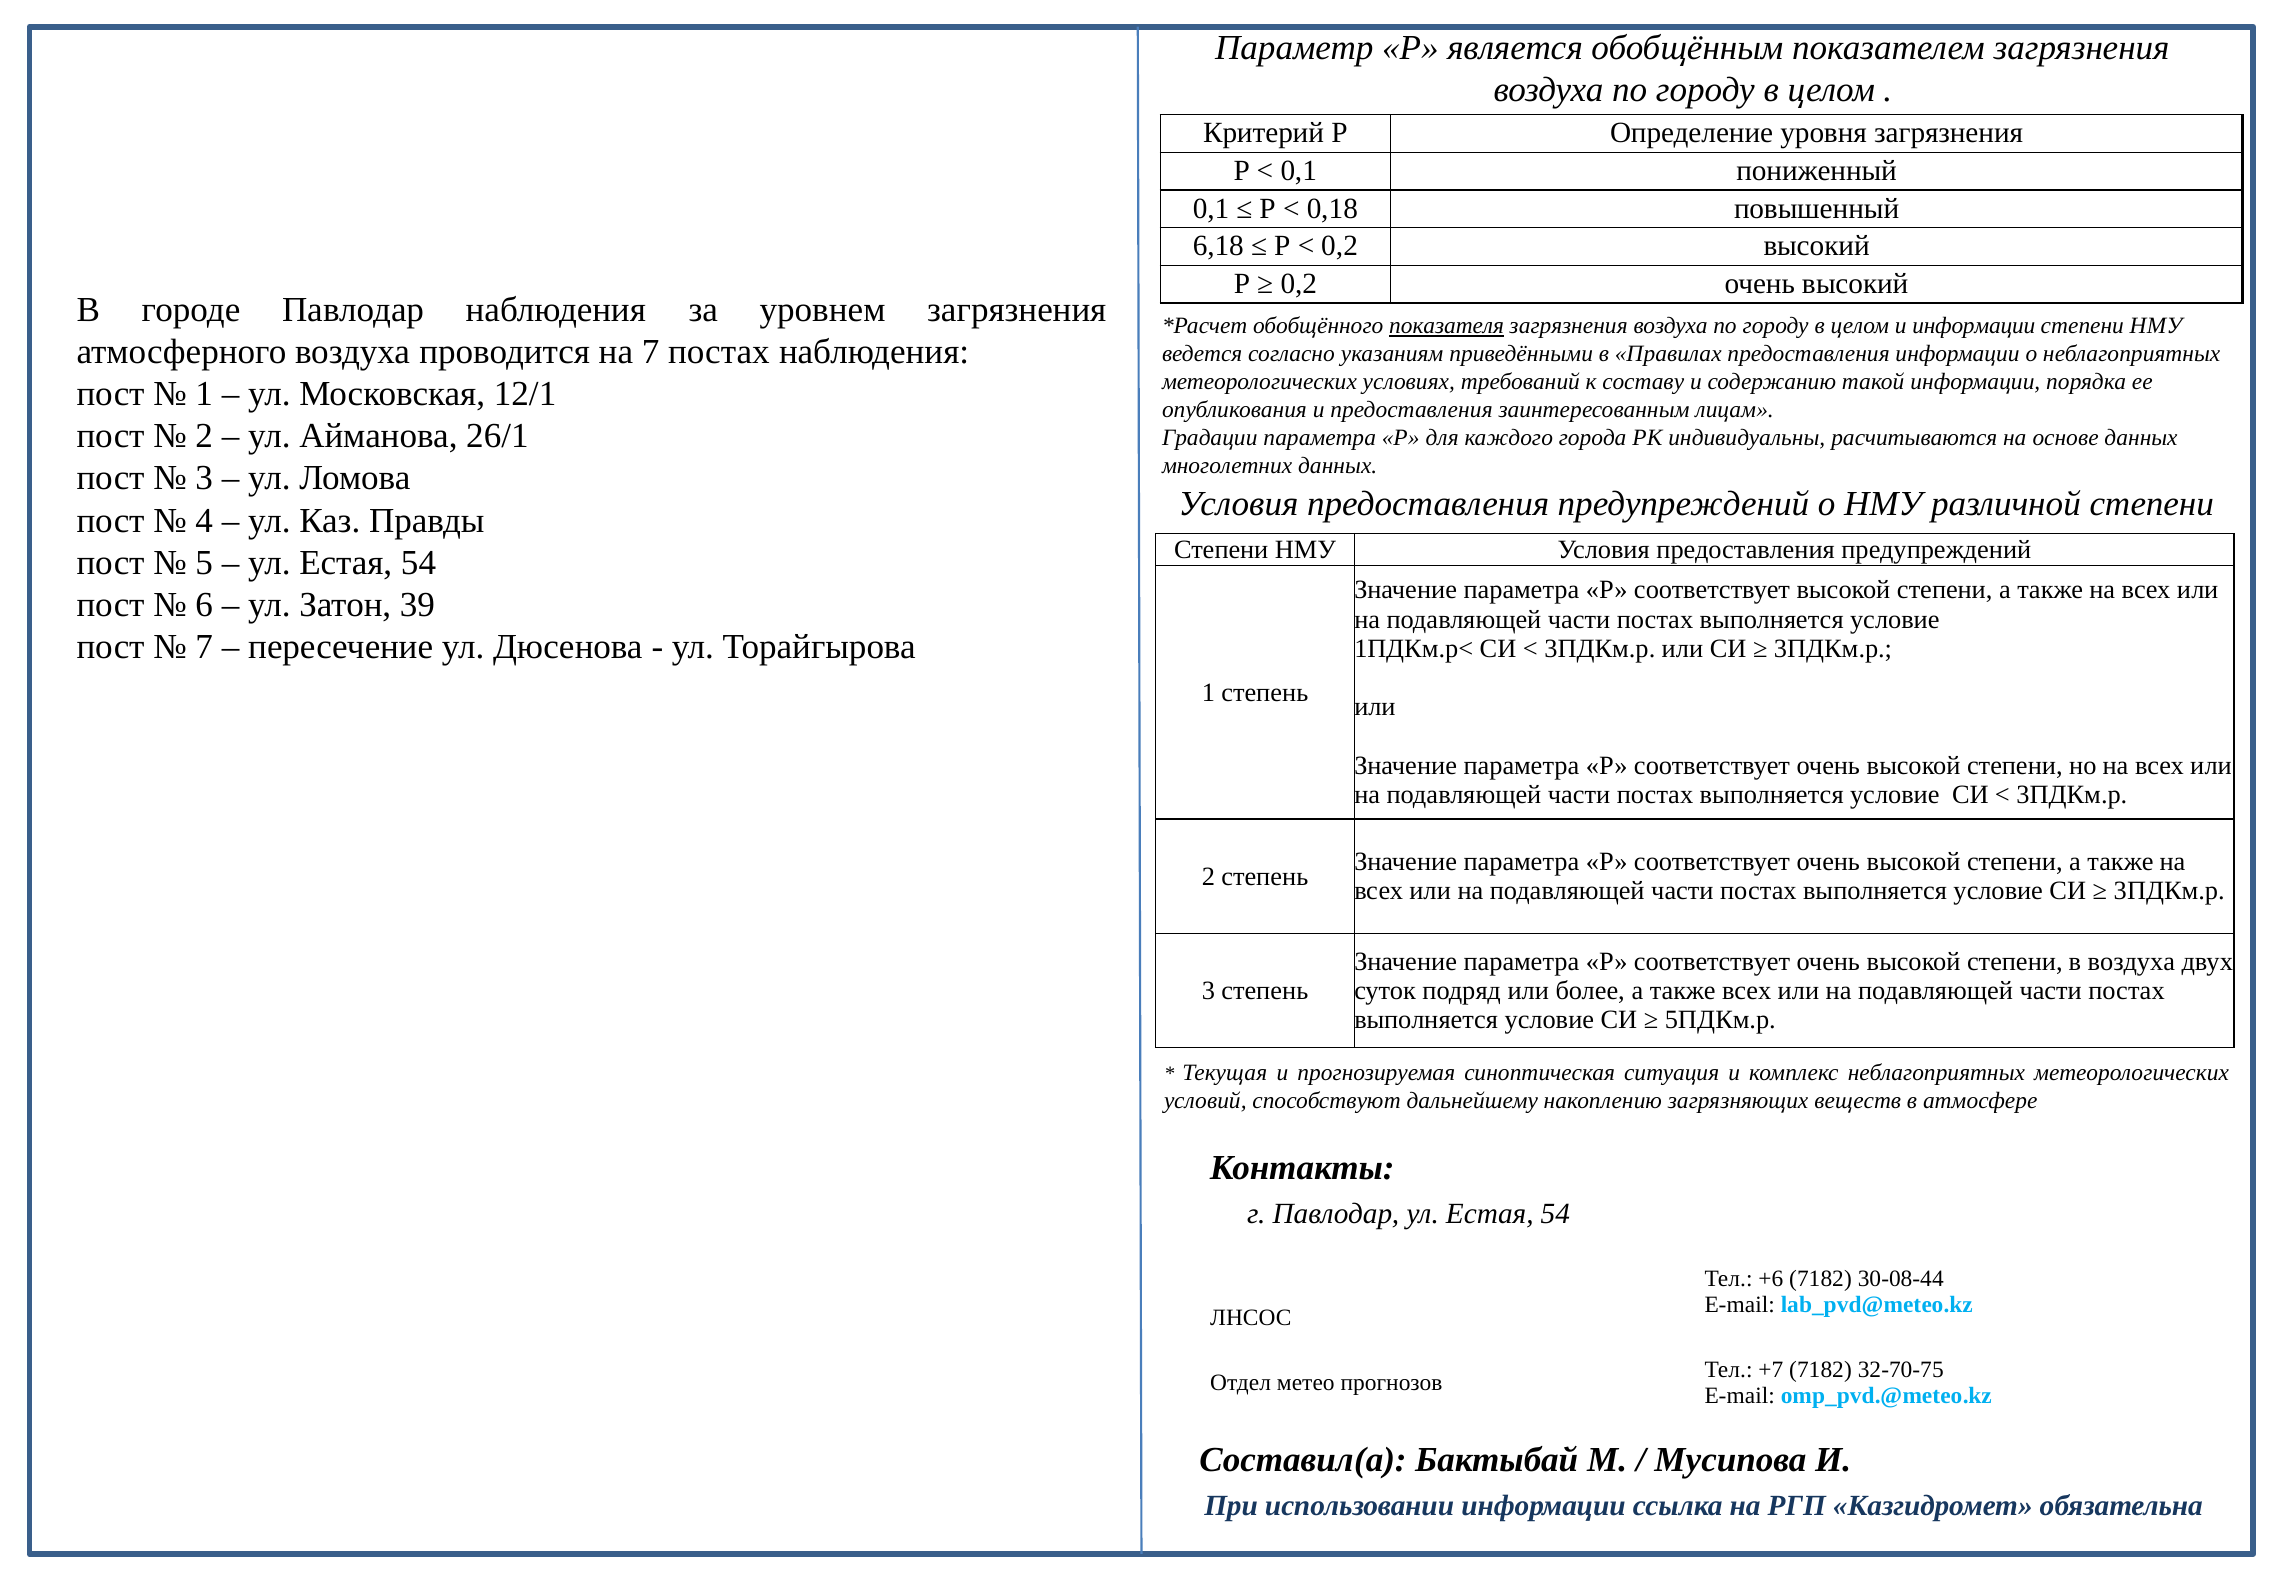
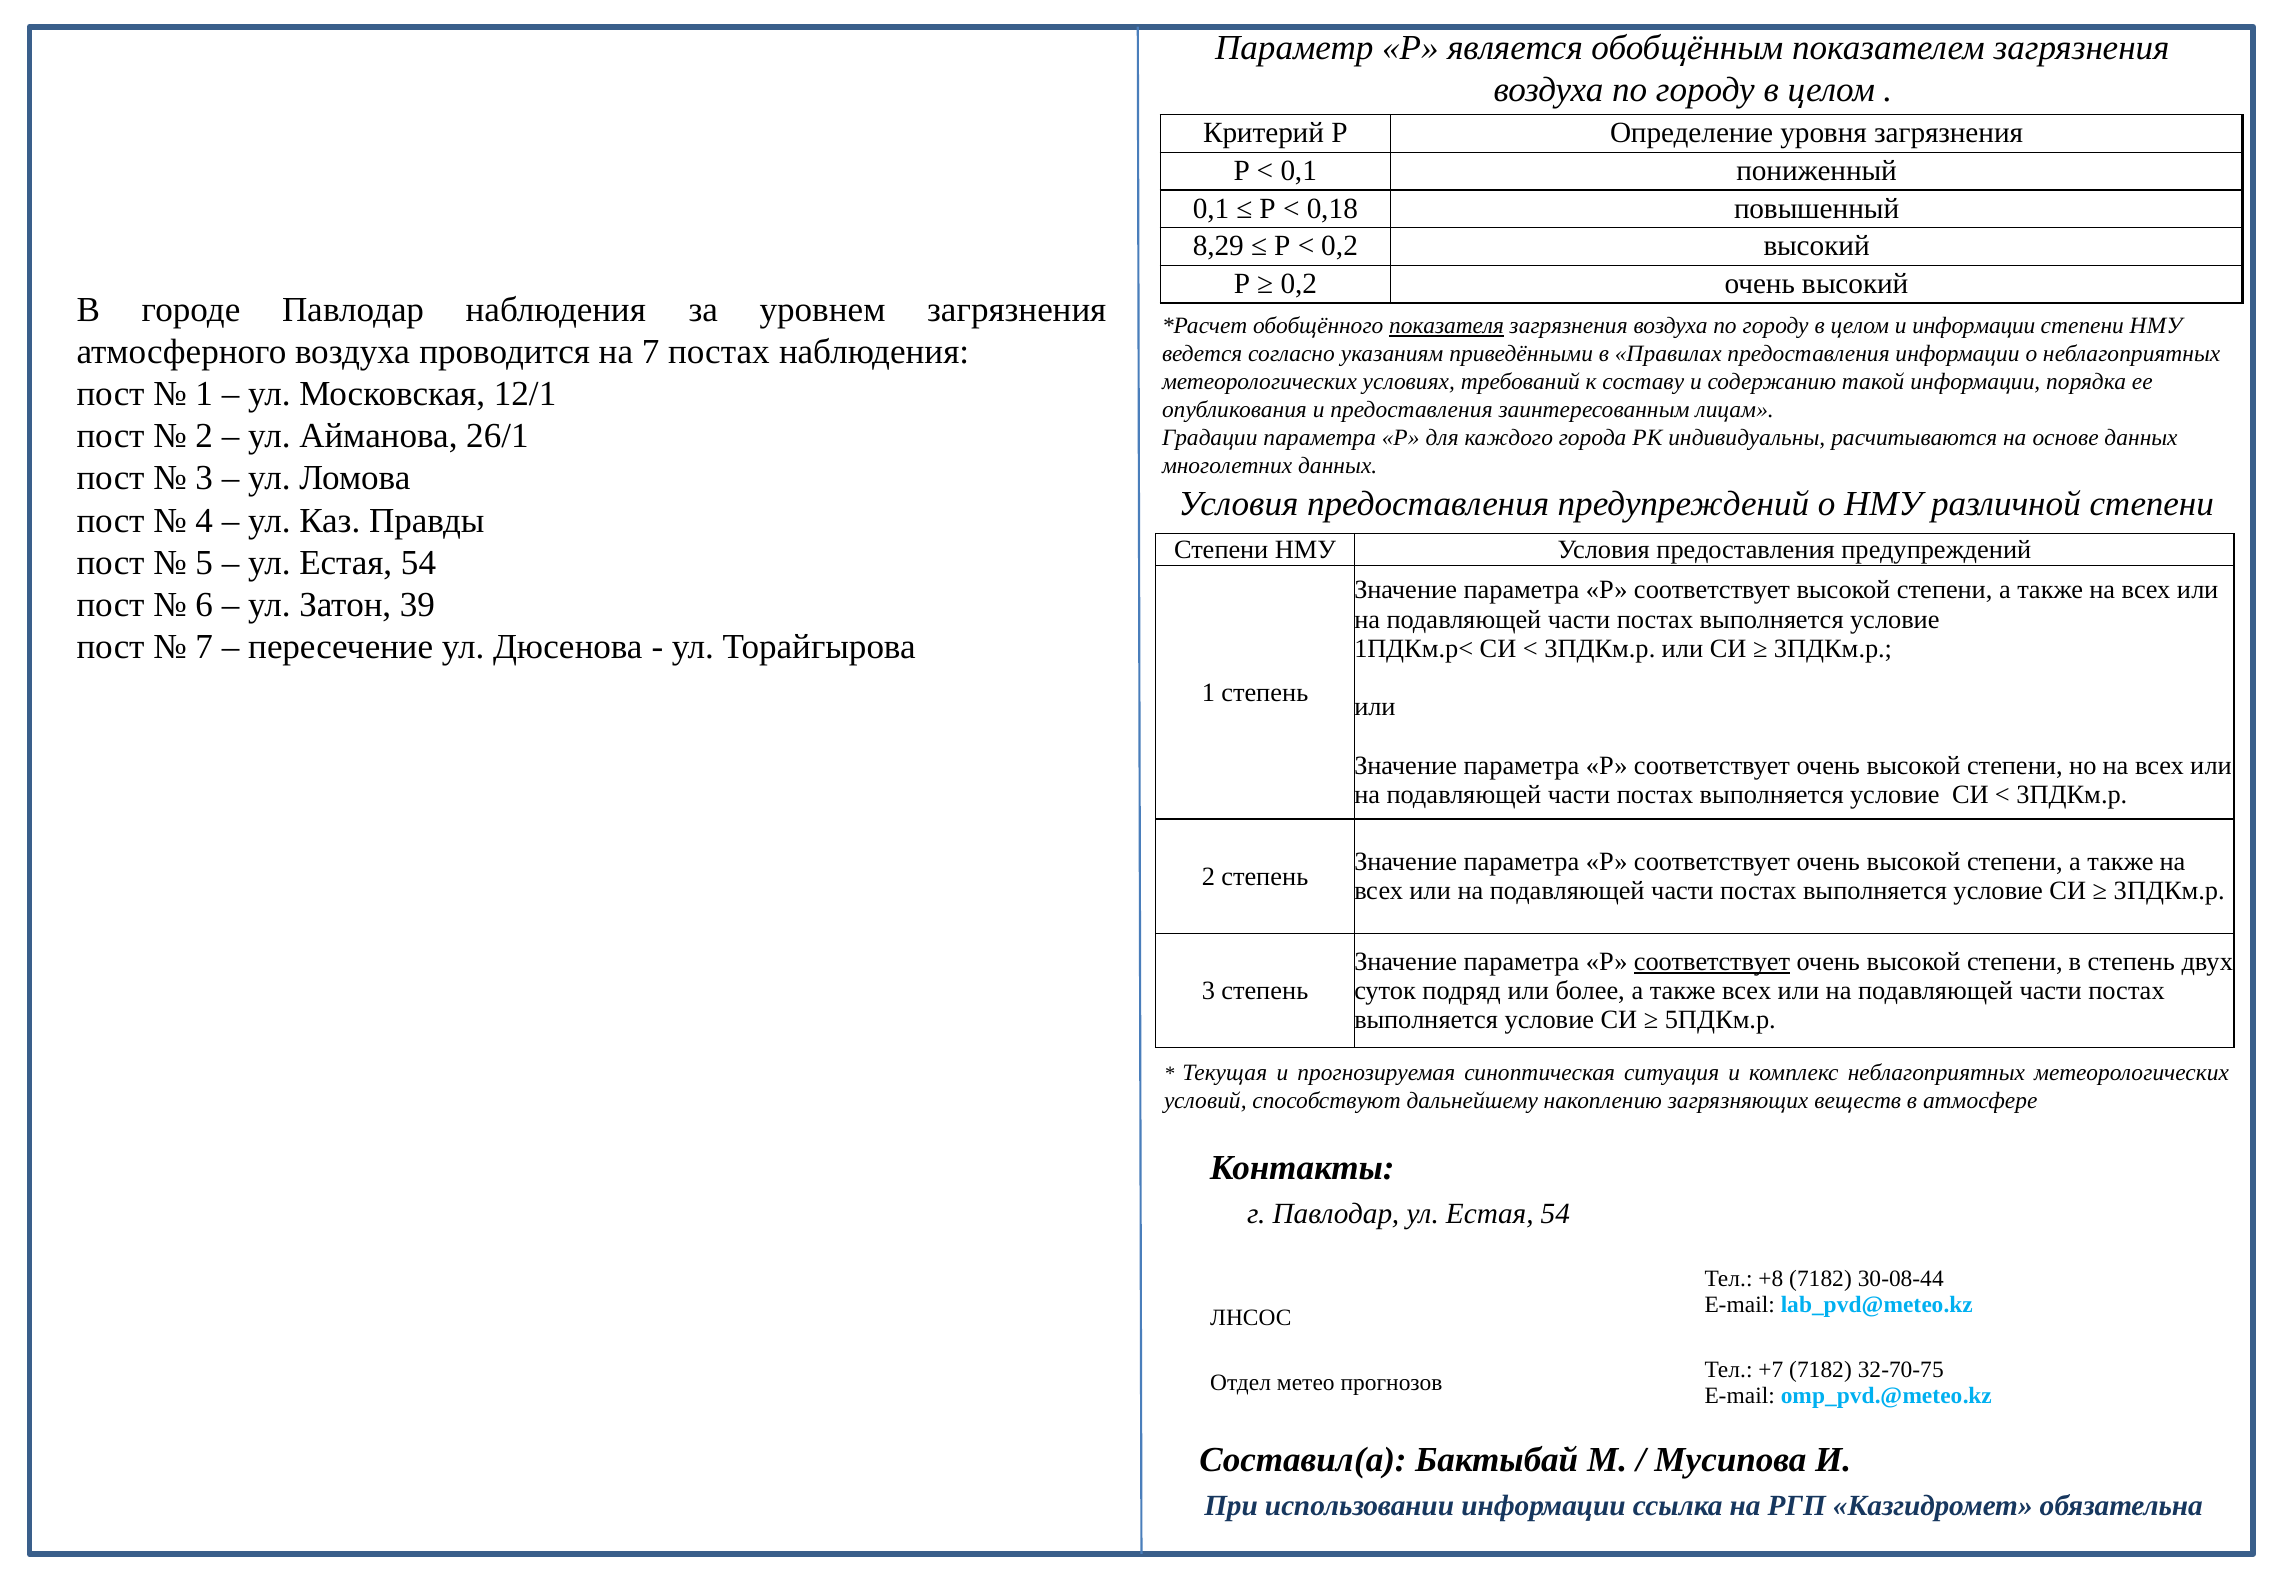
6,18: 6,18 -> 8,29 (1218, 246)
соответствует underline: none -> present (1712, 961)
в воздуха: воздуха -> степень (2131, 961)
+6: +6 -> +8 (1771, 1278)
